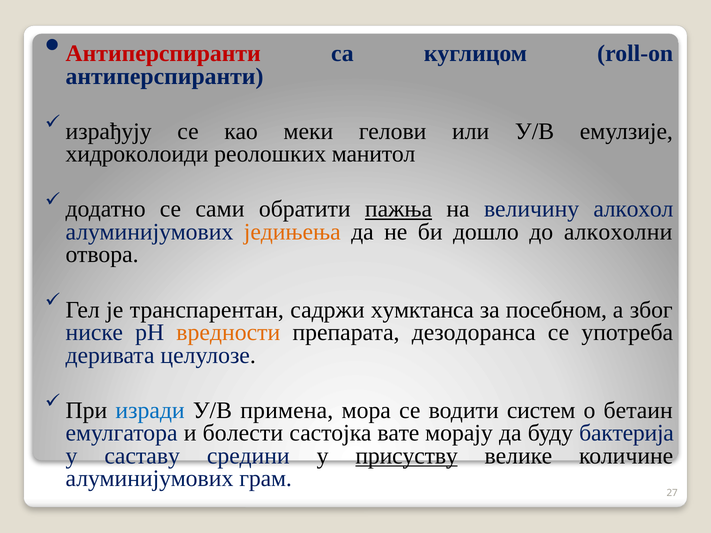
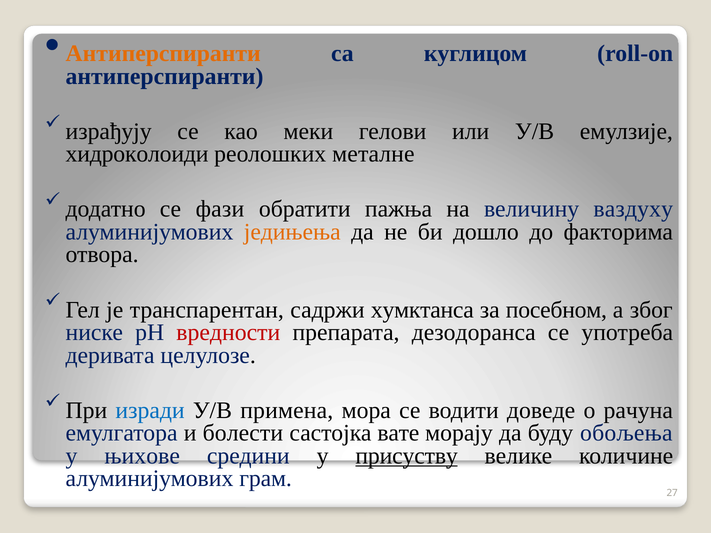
Антиперспиранти colour: red -> orange (163, 54)
манитол: манитол -> металне (373, 154)
сами: сами -> фази (220, 209)
пажња underline: present -> none (399, 209)
алкохол: алкохол -> ваздуху (633, 209)
алкохолни: алкохолни -> факторима (618, 232)
вредности colour: orange -> red (228, 333)
систем: систем -> доведе (541, 411)
бетаин: бетаин -> рачуна (638, 411)
бактеријa: бактеријa -> обољења (626, 433)
саставу: саставу -> њихове (142, 456)
